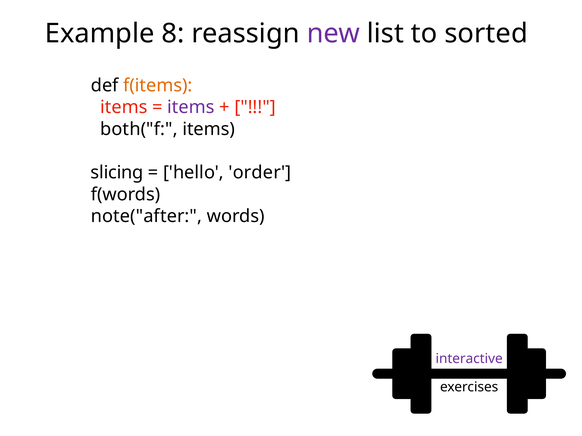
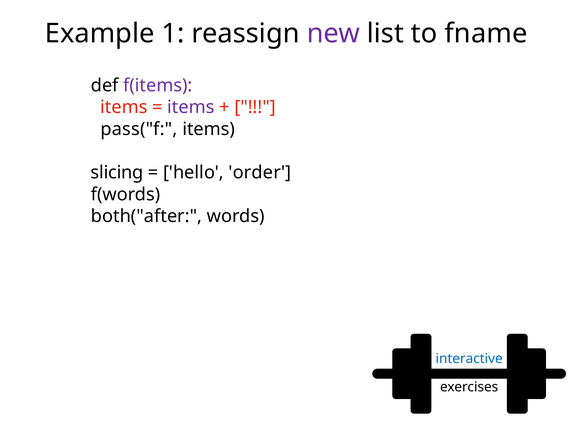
8: 8 -> 1 (173, 33)
sorted: sorted -> fname (486, 33)
f(items colour: orange -> purple (158, 86)
both("f: both("f -> pass("f (139, 129)
note("after: note("after -> both("after (146, 216)
interactive colour: purple -> blue (469, 359)
